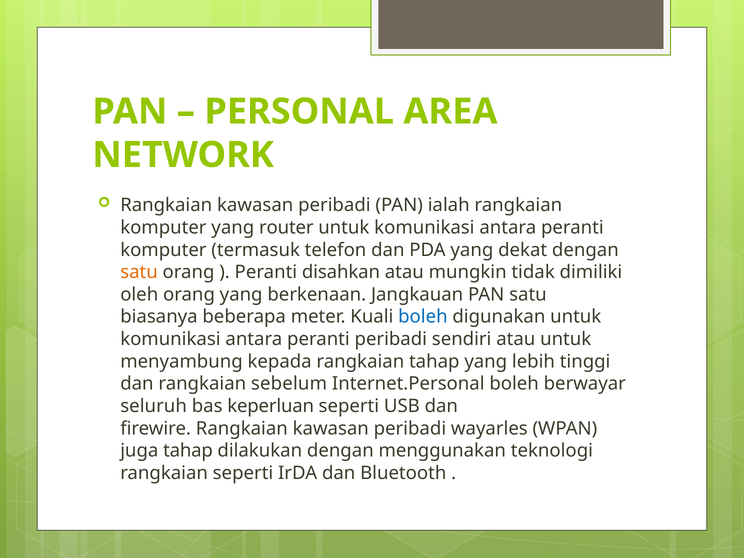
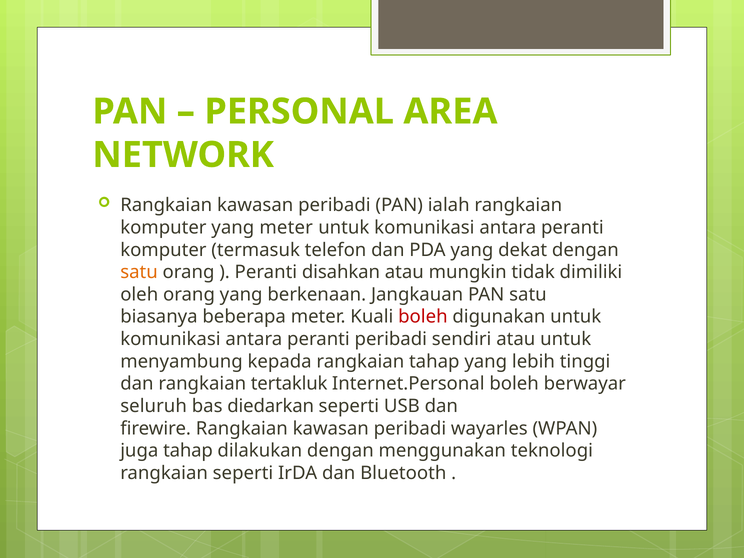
yang router: router -> meter (286, 228)
boleh colour: blue -> red (423, 317)
sebelum: sebelum -> tertakluk (289, 384)
keperluan: keperluan -> diedarkan (271, 406)
